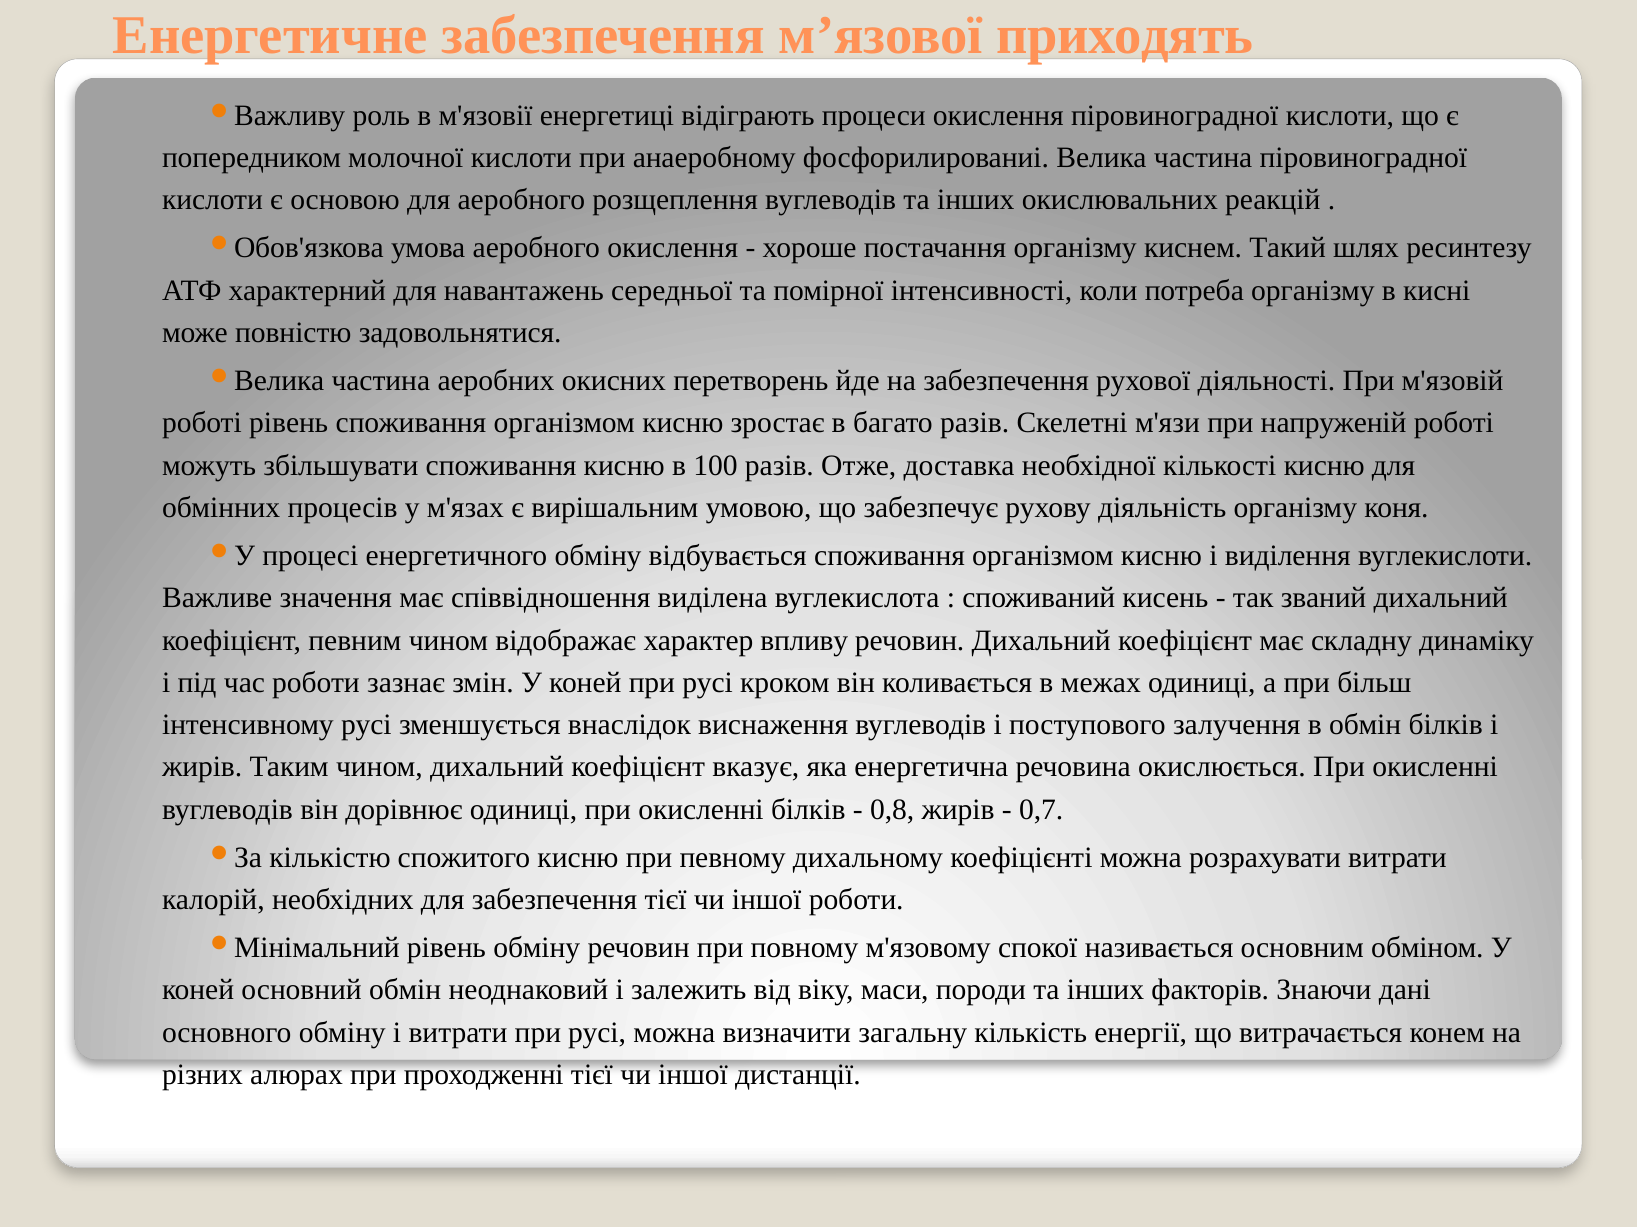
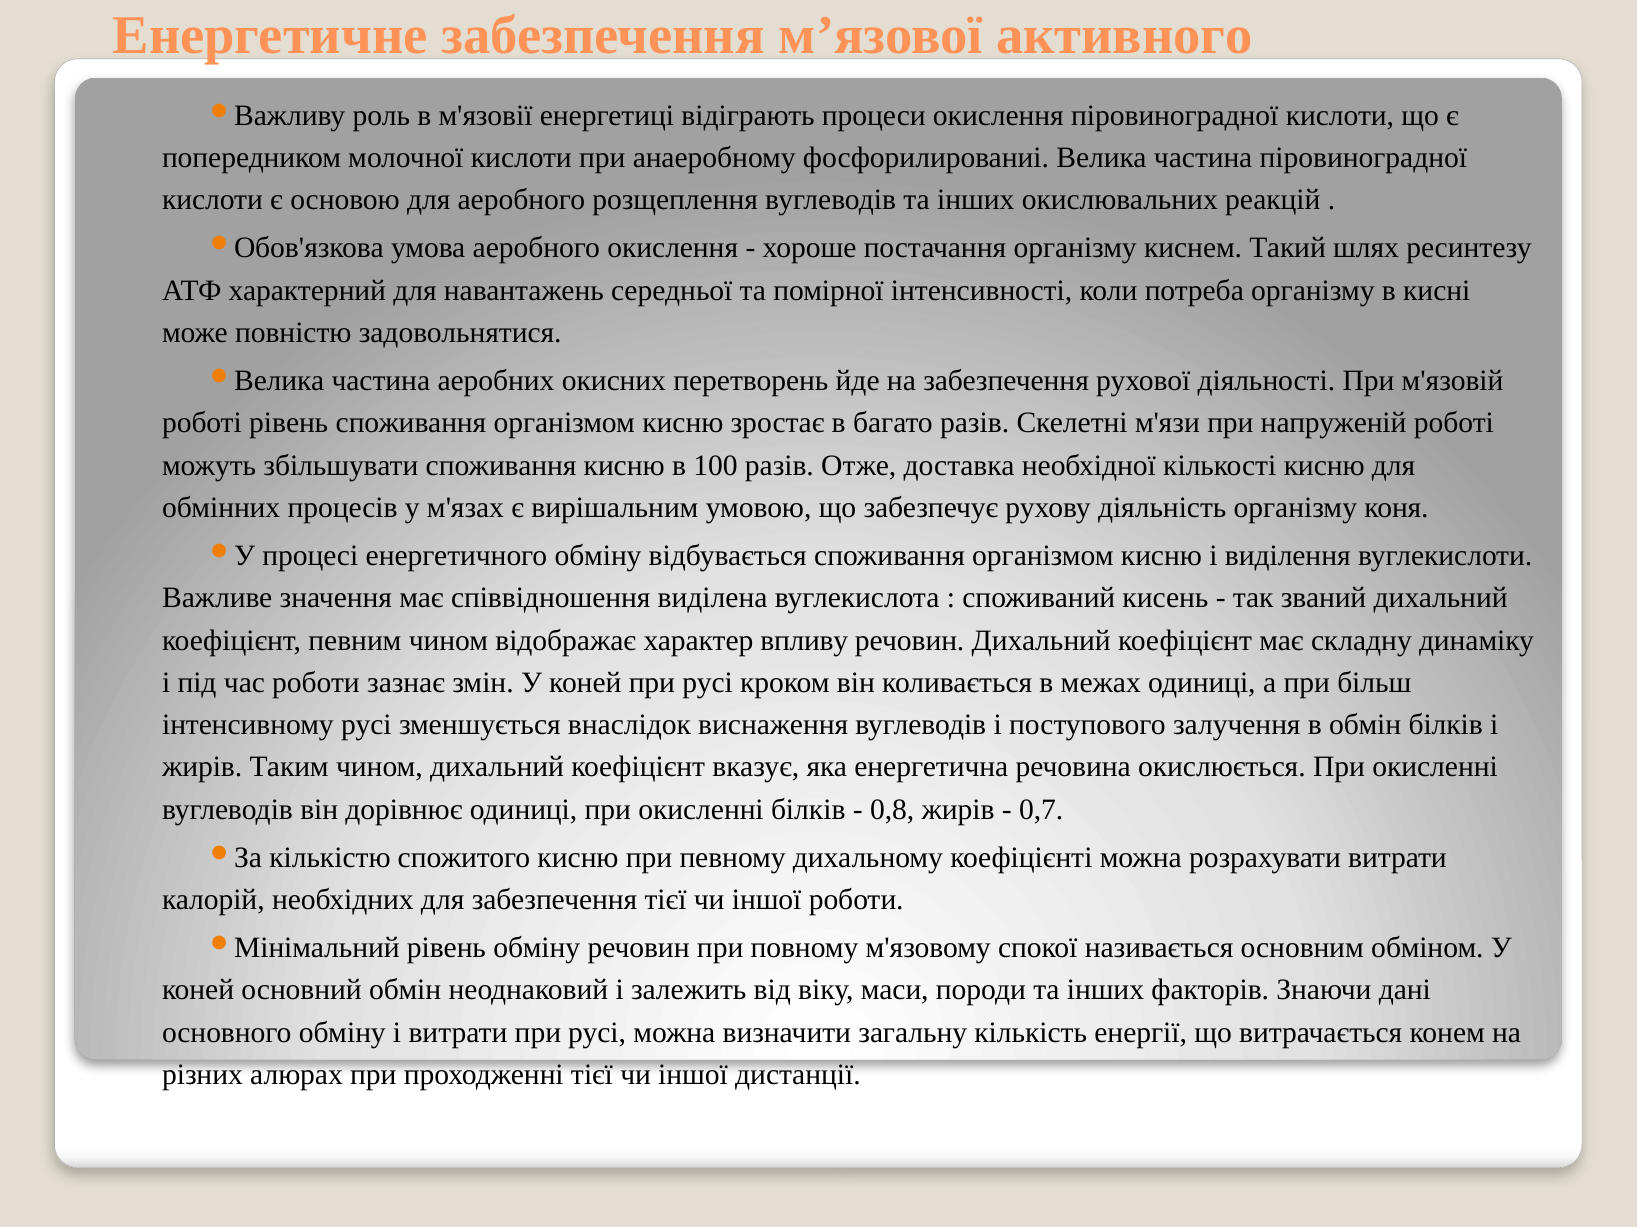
приходять: приходять -> активного (1125, 35)
